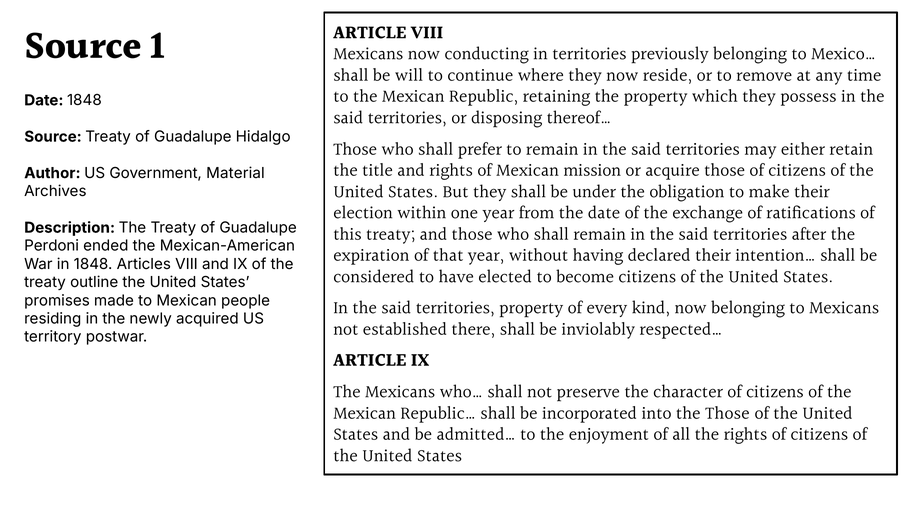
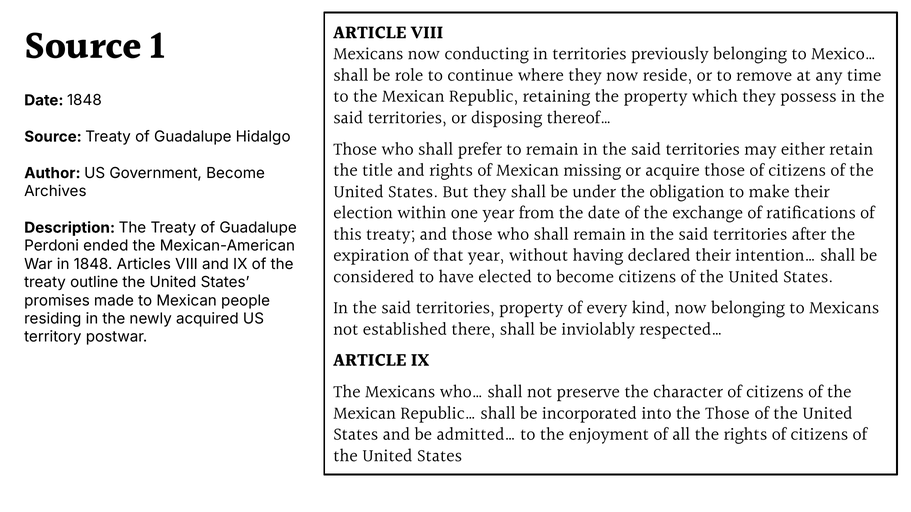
will: will -> role (409, 76)
mission: mission -> missing (592, 171)
Government Material: Material -> Become (236, 173)
